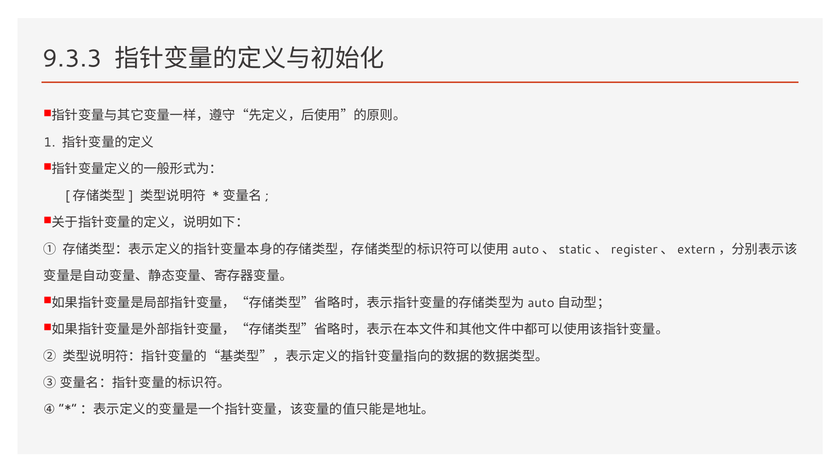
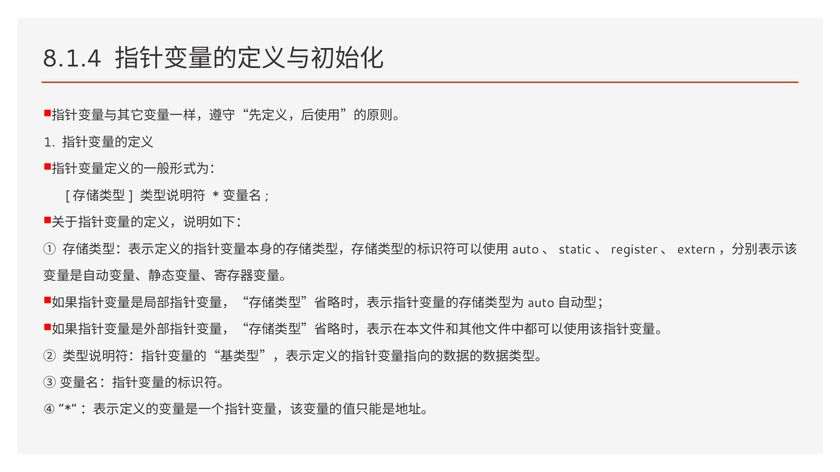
9.3.3: 9.3.3 -> 8.1.4 (72, 59)
